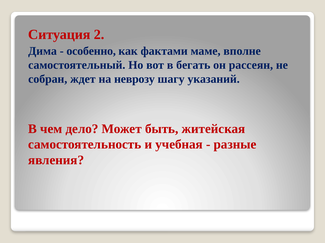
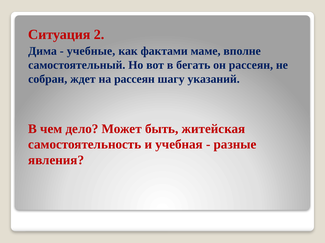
особенно: особенно -> учебные (91, 51)
на неврозу: неврозу -> рассеян (134, 79)
